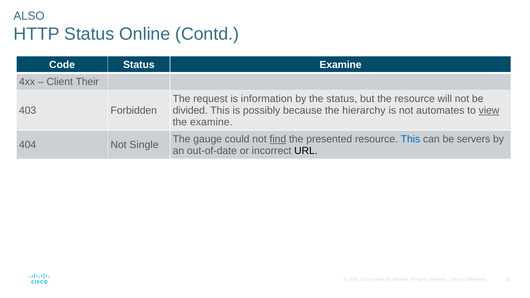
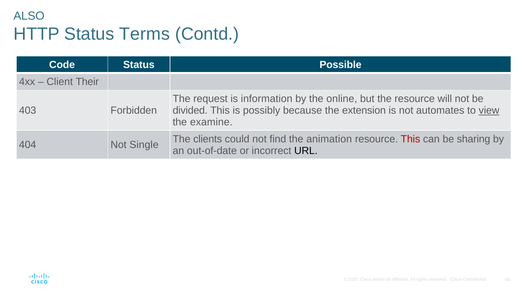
Online: Online -> Terms (145, 34)
Status Examine: Examine -> Possible (341, 65)
the status: status -> online (342, 99)
hierarchy: hierarchy -> extension (364, 111)
gauge: gauge -> clients (208, 139)
find underline: present -> none (278, 139)
presented: presented -> animation (329, 139)
This colour: blue -> red (410, 139)
servers: servers -> sharing (474, 139)
